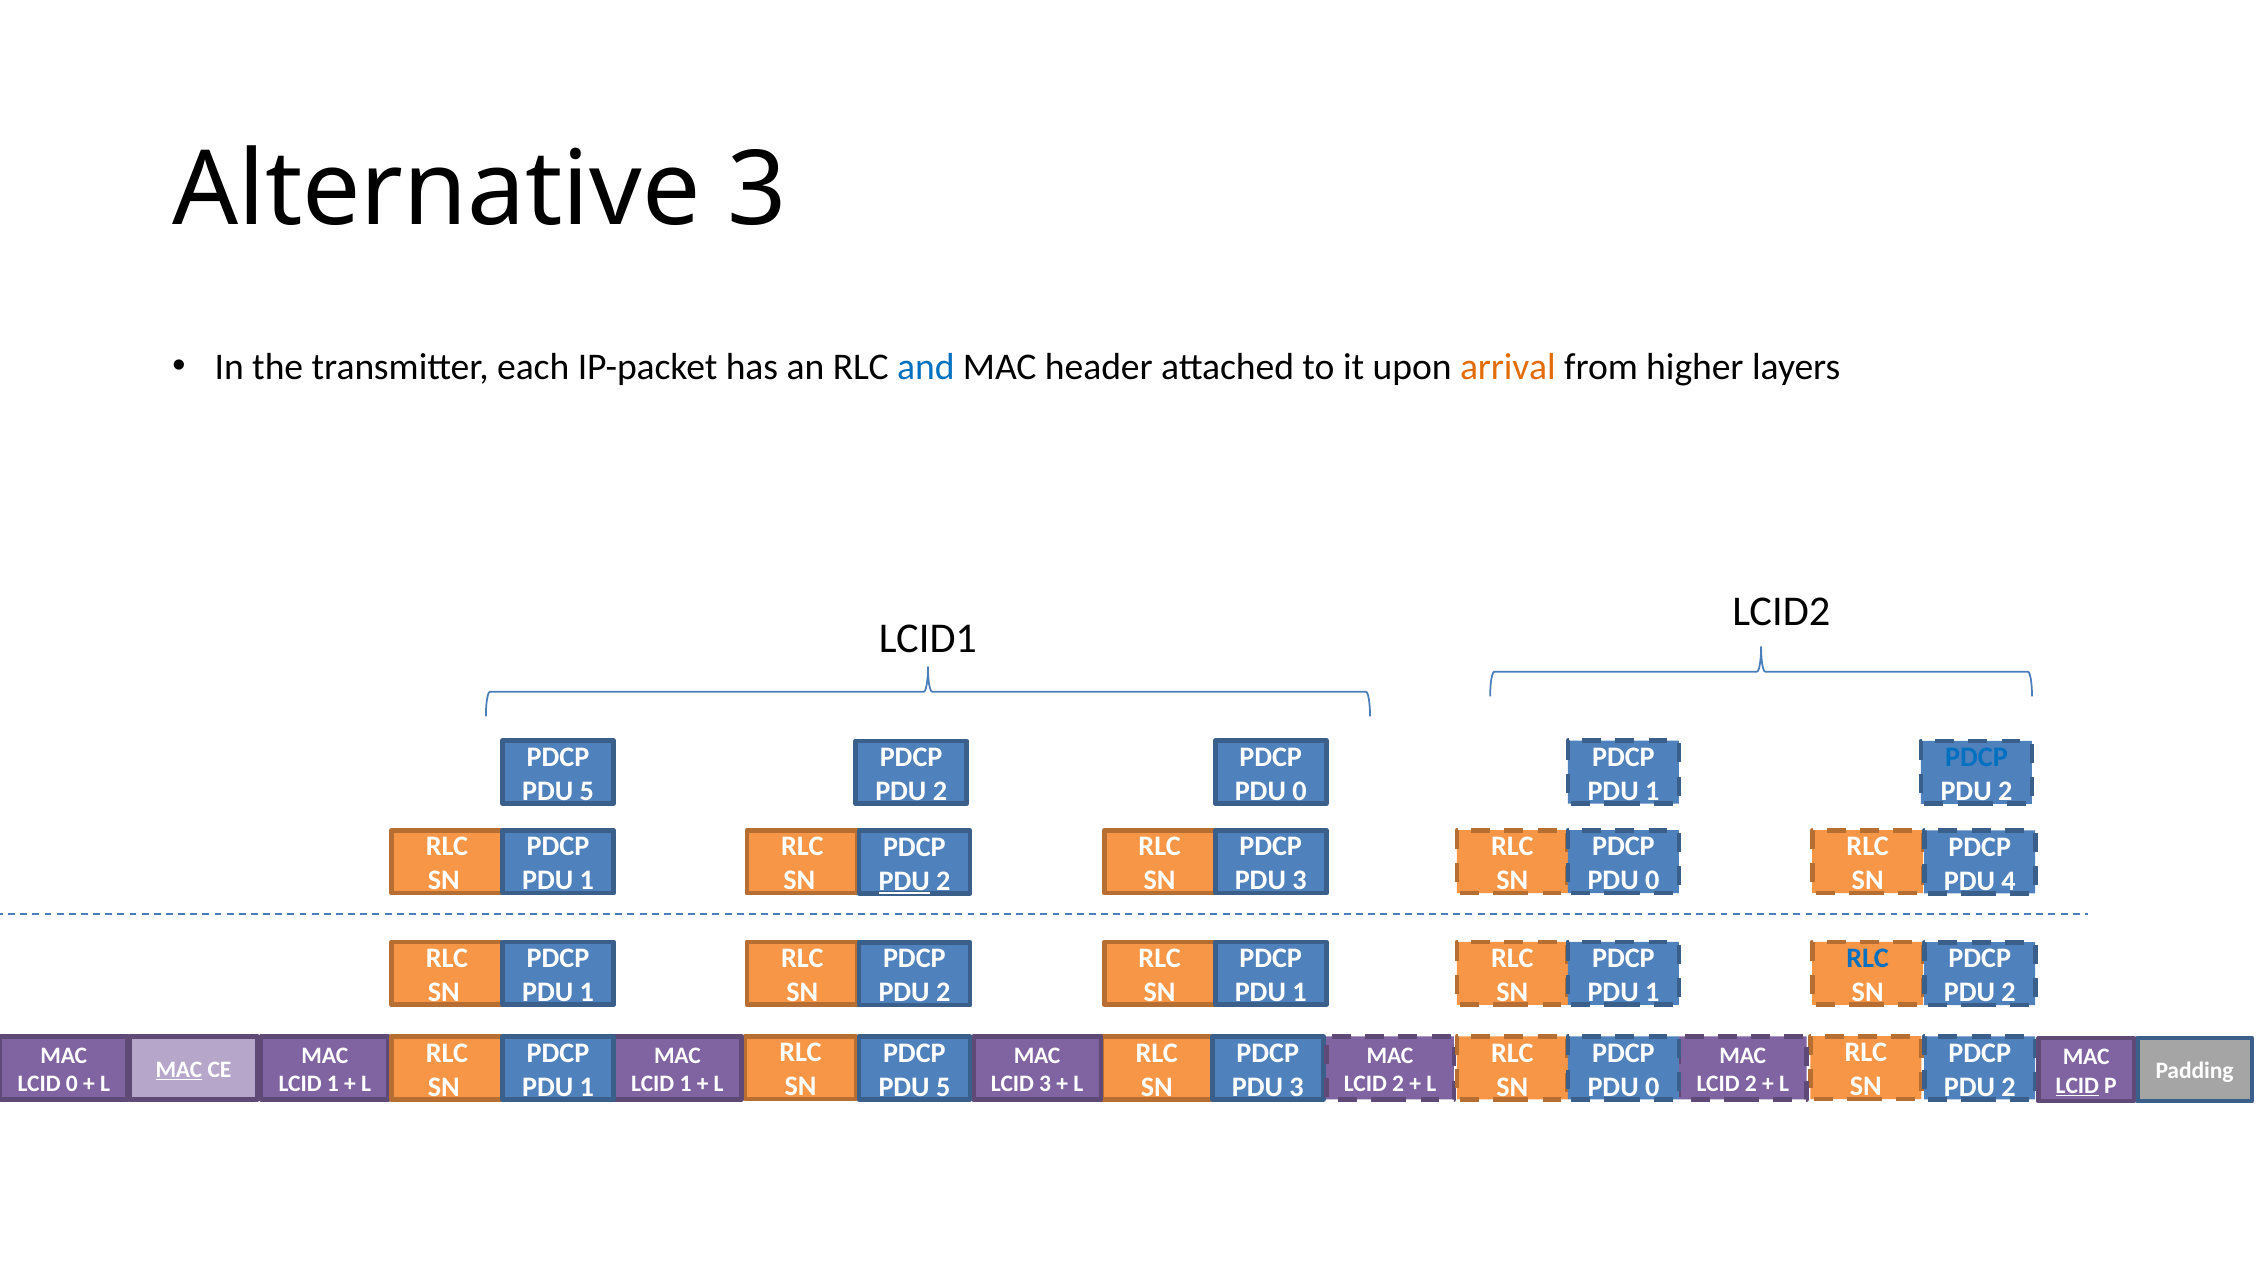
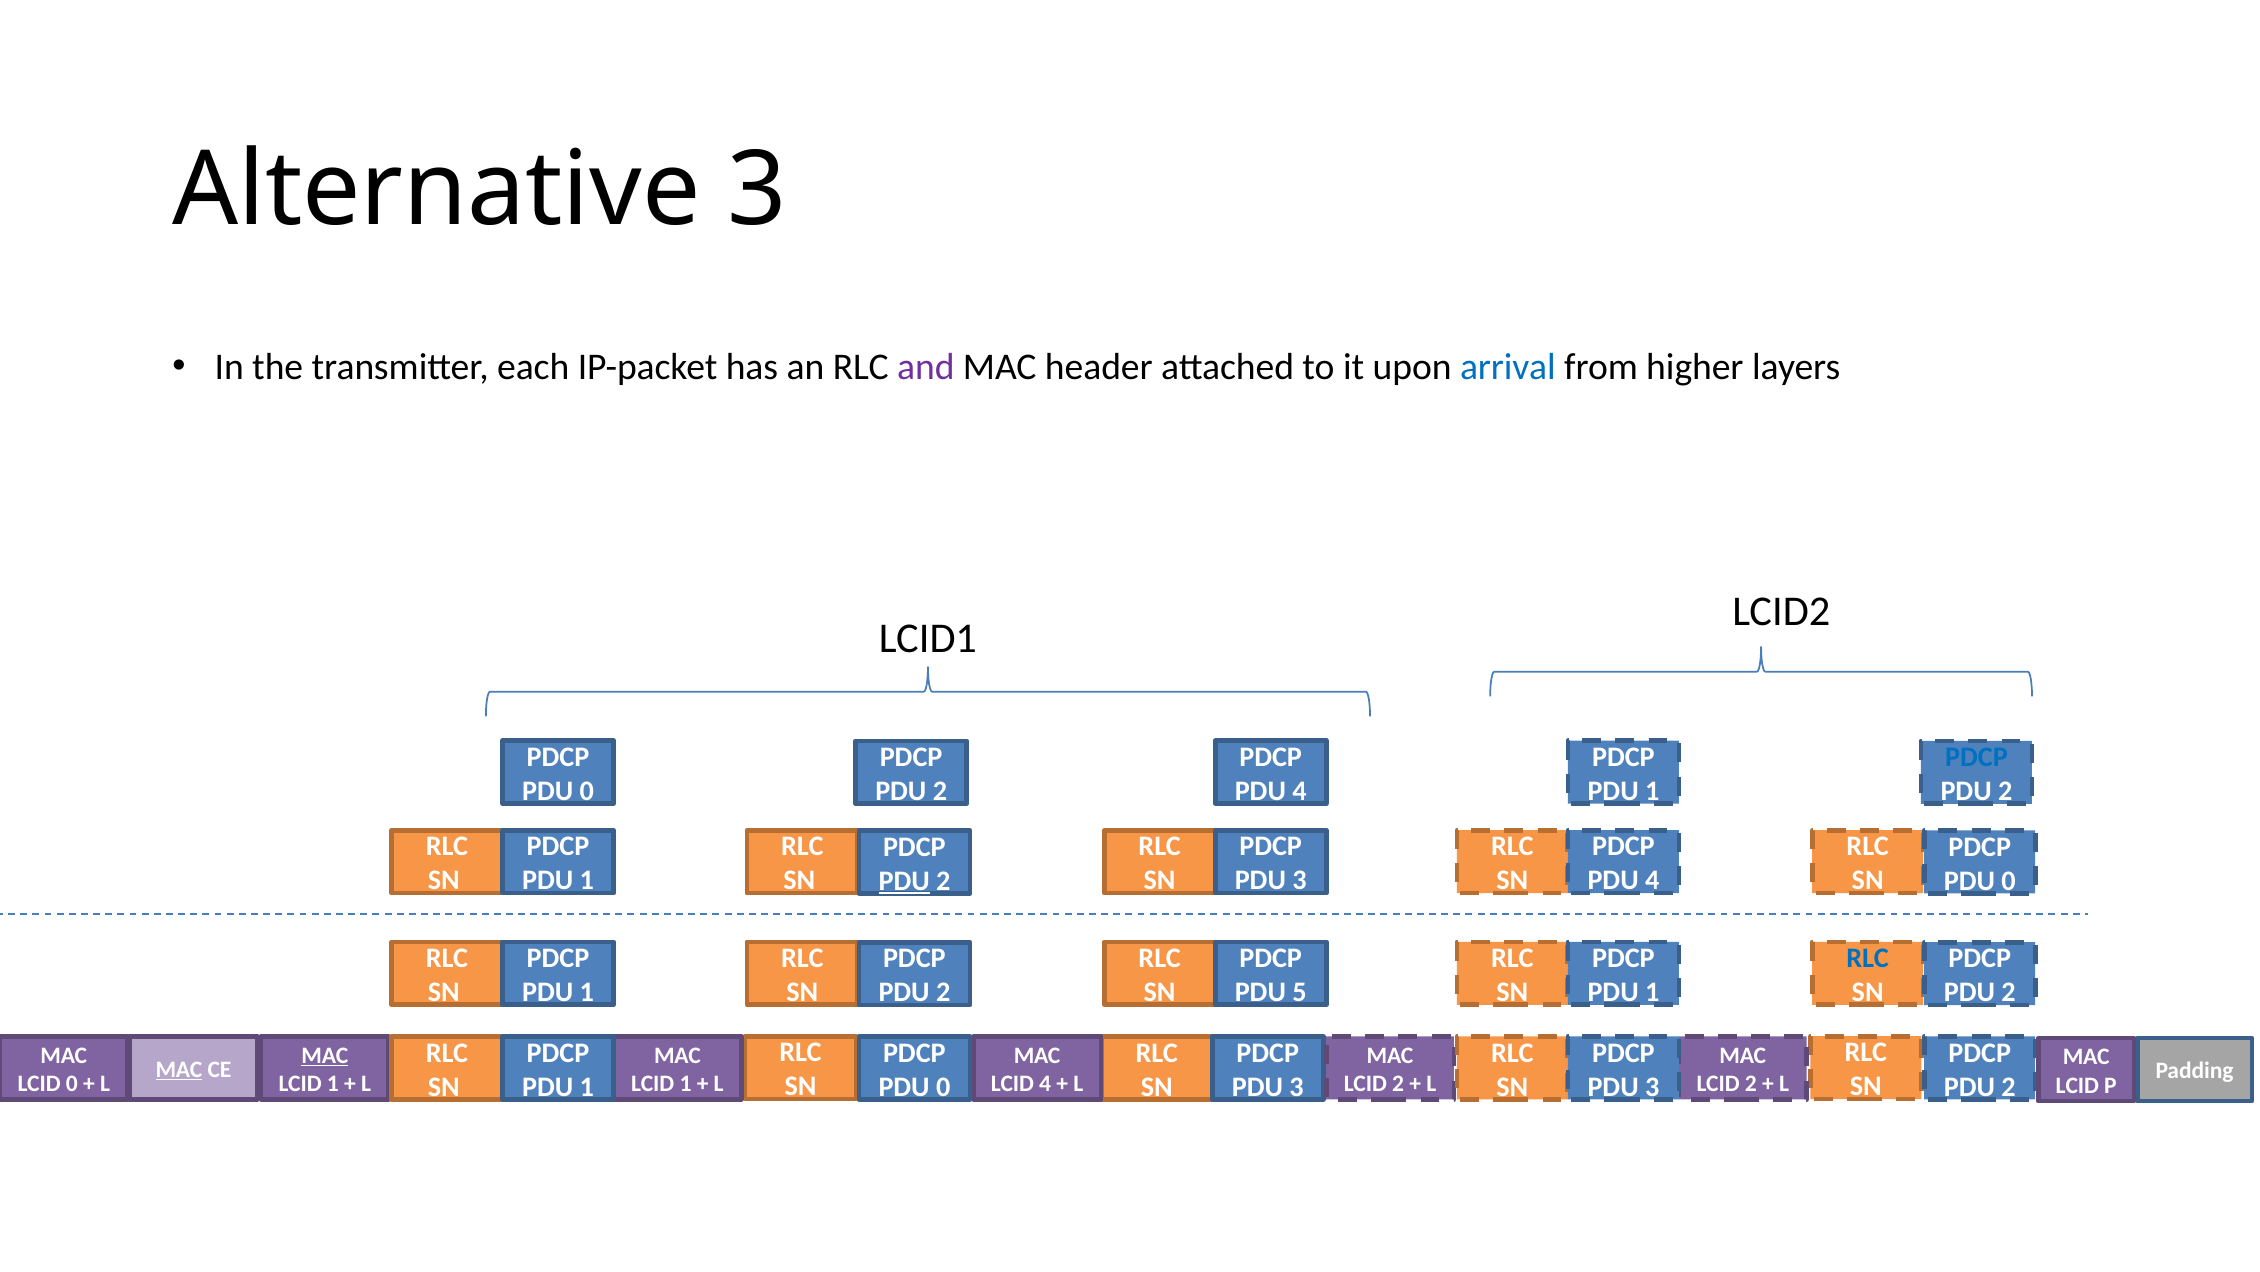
and colour: blue -> purple (926, 367)
arrival colour: orange -> blue (1508, 367)
5: 5 -> 0 (587, 791)
0: 0 -> 4 (1300, 791)
0: 0 -> 4 (1652, 880)
4: 4 -> 0 (2009, 880)
1: 1 -> 5 (1300, 992)
MAC underline: none -> present (325, 1055)
LCID 3: 3 -> 4 (1045, 1083)
5: 5 -> 0 (943, 1086)
0: 0 -> 3 (1652, 1086)
LCID underline: present -> none (2077, 1085)
